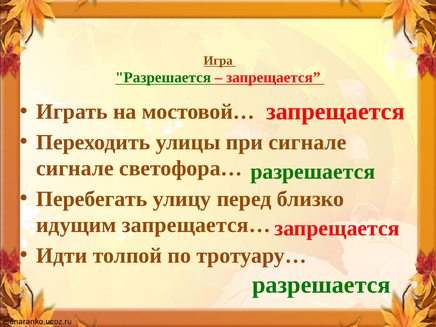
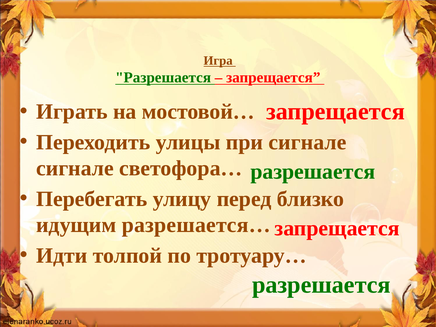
запрещается…: запрещается… -> разрешается… (196, 225)
